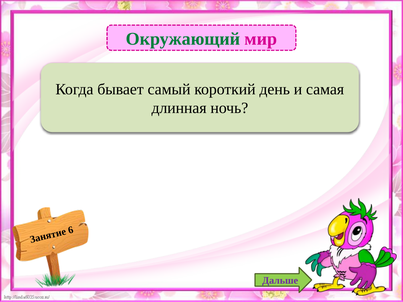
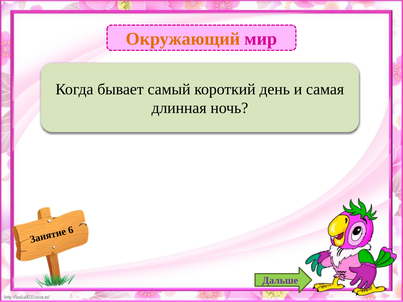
Окружающий colour: green -> orange (183, 39)
